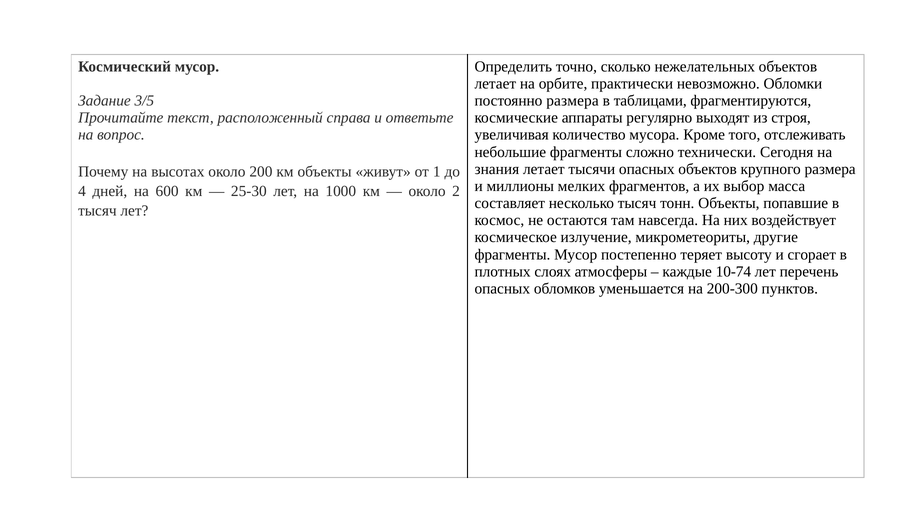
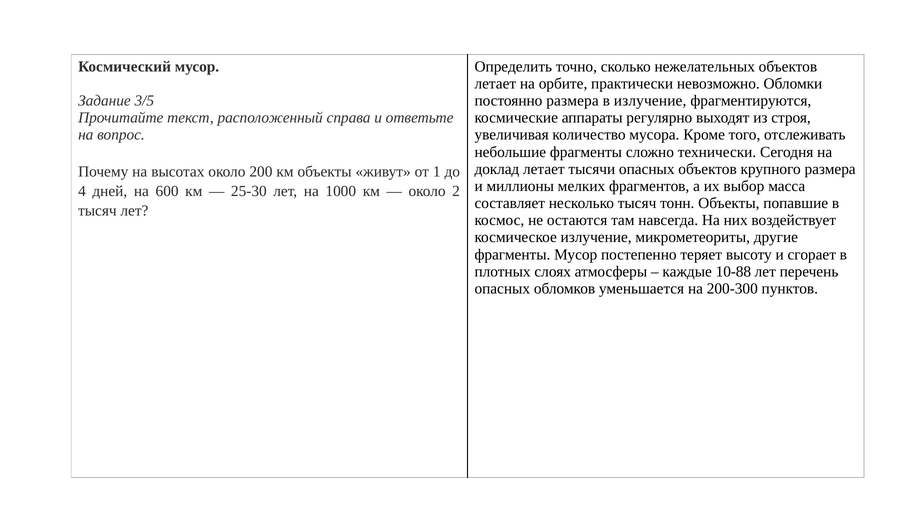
в таблицами: таблицами -> излучение (650, 101)
знания: знания -> доклад (497, 169)
10-74: 10-74 -> 10-88 (733, 271)
